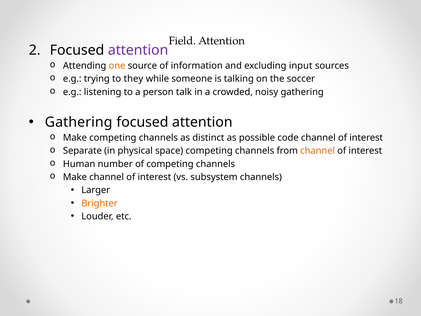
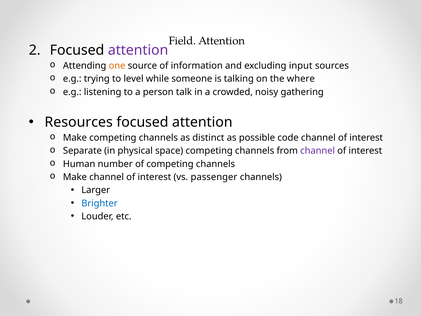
they: they -> level (134, 79)
soccer: soccer -> where (301, 79)
Gathering: Gathering -> Resources (79, 122)
channel colour: orange -> purple (318, 151)
subsystem: subsystem -> passenger (214, 177)
Brighter colour: orange -> blue (100, 203)
